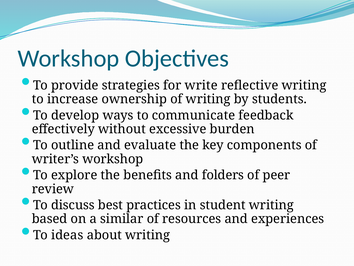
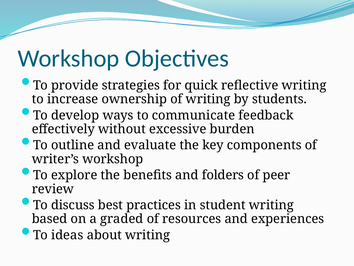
write: write -> quick (201, 85)
similar: similar -> graded (122, 219)
